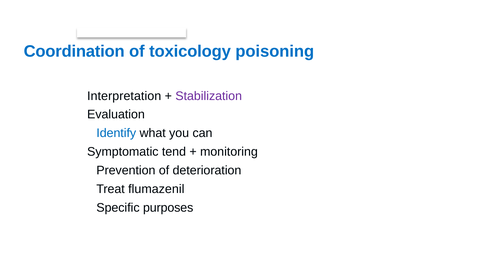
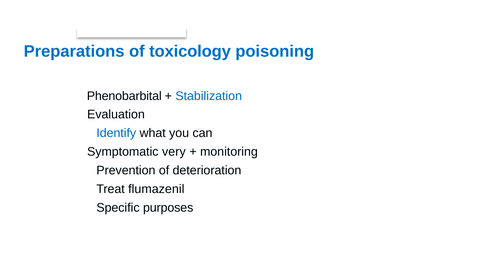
Coordination: Coordination -> Preparations (74, 51)
Interpretation: Interpretation -> Phenobarbital (124, 96)
Stabilization colour: purple -> blue (209, 96)
tend: tend -> very (174, 151)
